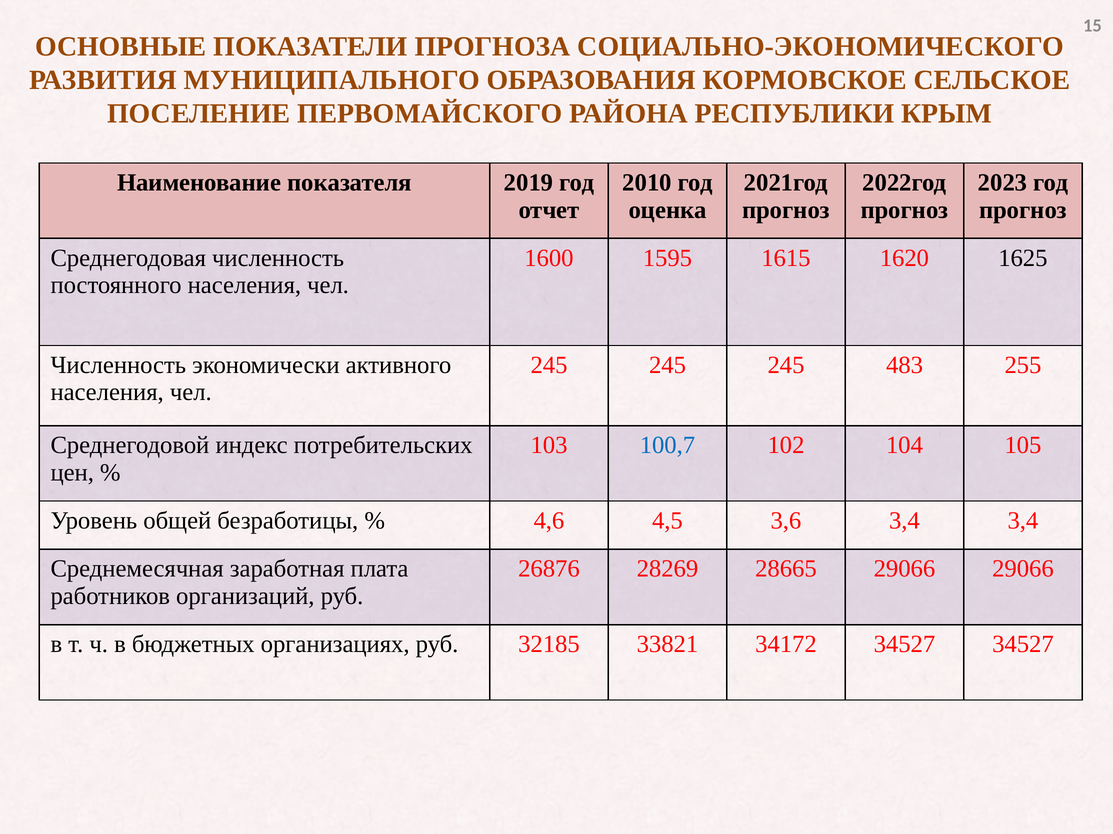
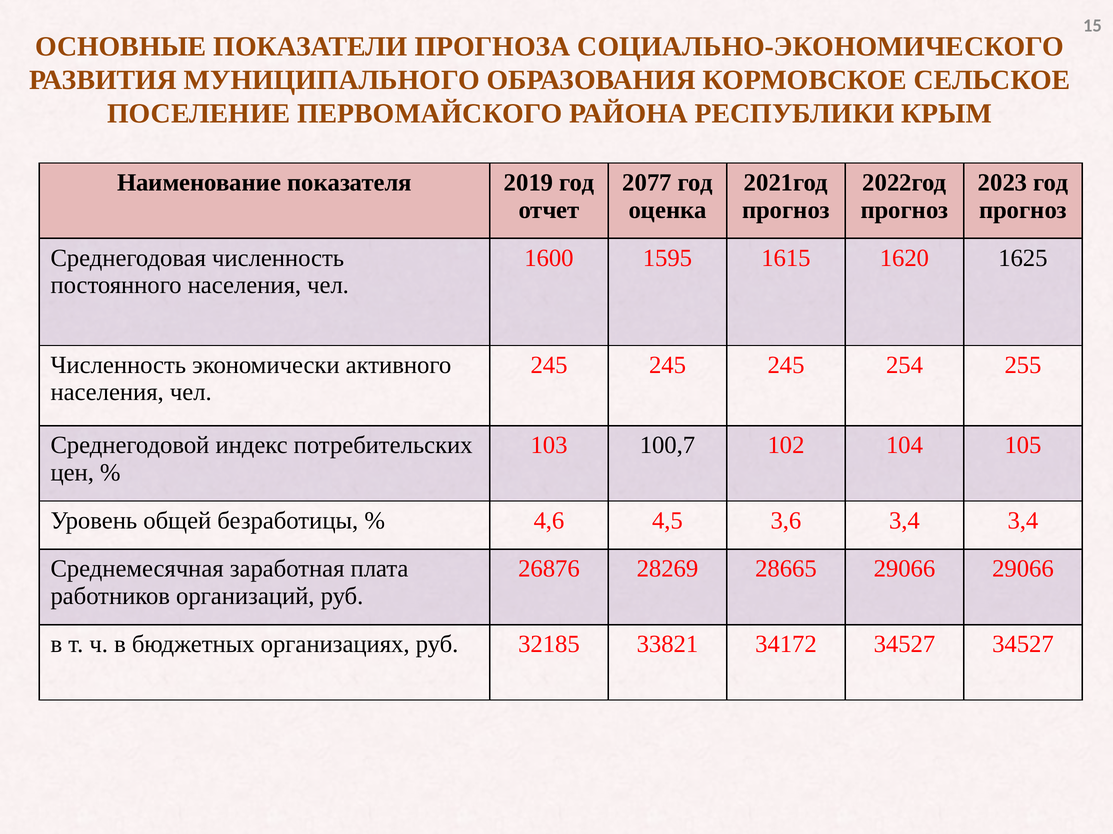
2010: 2010 -> 2077 (647, 183)
483: 483 -> 254 (905, 365)
100,7 colour: blue -> black (667, 446)
